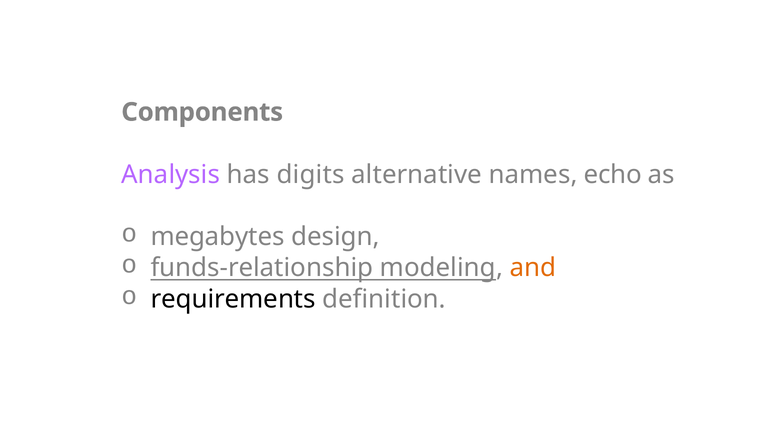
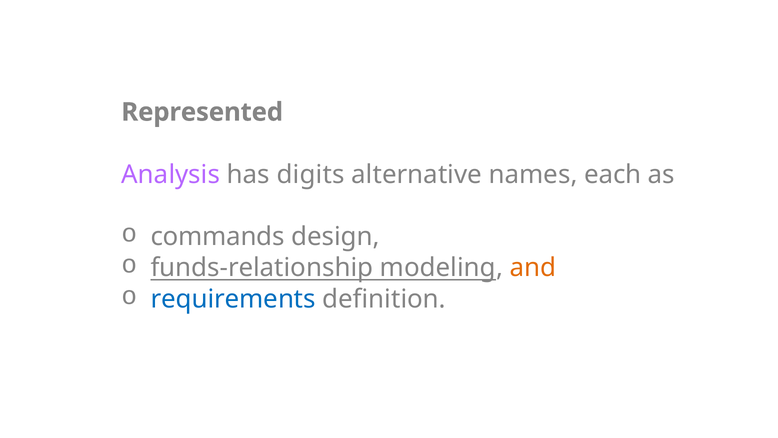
Components: Components -> Represented (202, 112)
echo: echo -> each (613, 174)
megabytes: megabytes -> commands (218, 237)
requirements colour: black -> blue (233, 299)
